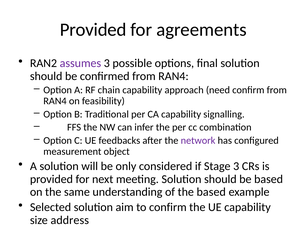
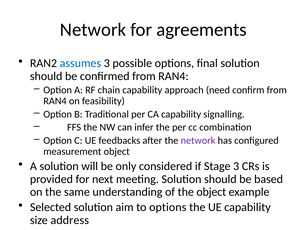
Provided: Provided -> Network (93, 30)
assumes colour: purple -> blue (80, 63)
the based: based -> object (211, 192)
to confirm: confirm -> options (168, 208)
